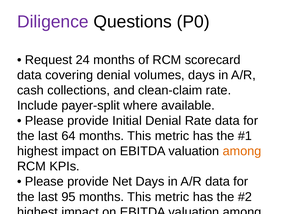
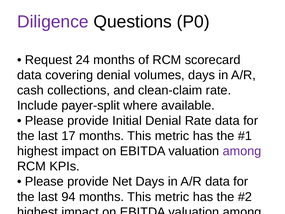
64: 64 -> 17 (68, 136)
among colour: orange -> purple (242, 151)
95: 95 -> 94 (68, 197)
